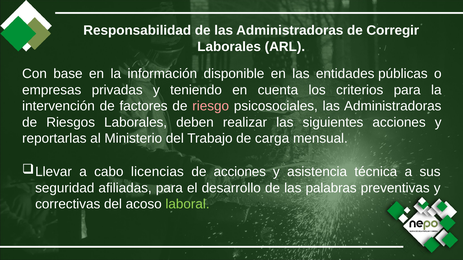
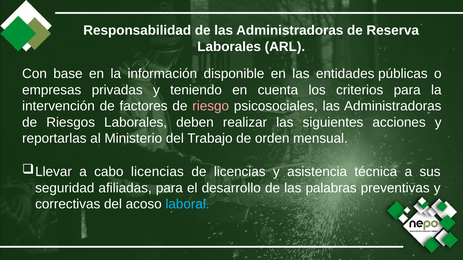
Corregir: Corregir -> Reserva (393, 30)
carga: carga -> orden (272, 139)
de acciones: acciones -> licencias (240, 172)
laboral colour: light green -> light blue (188, 204)
